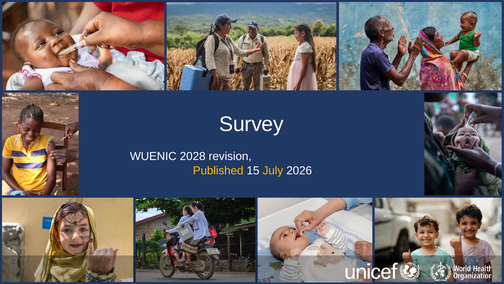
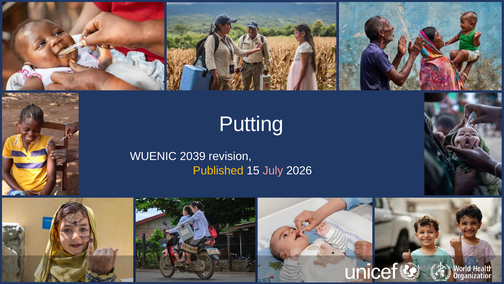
Survey: Survey -> Putting (251, 124)
2028: 2028 -> 2039 (193, 156)
July colour: yellow -> pink (273, 170)
